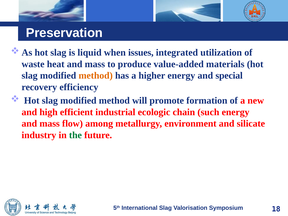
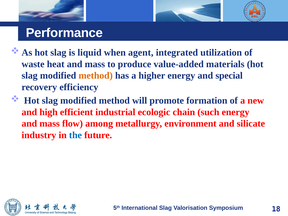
Preservation: Preservation -> Performance (64, 33)
issues: issues -> agent (141, 53)
the colour: green -> blue (75, 135)
